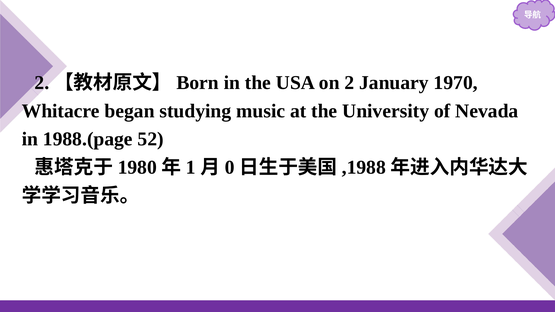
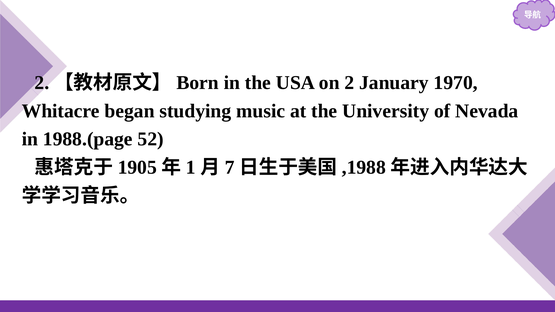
1980: 1980 -> 1905 (137, 167)
0: 0 -> 7 (230, 167)
